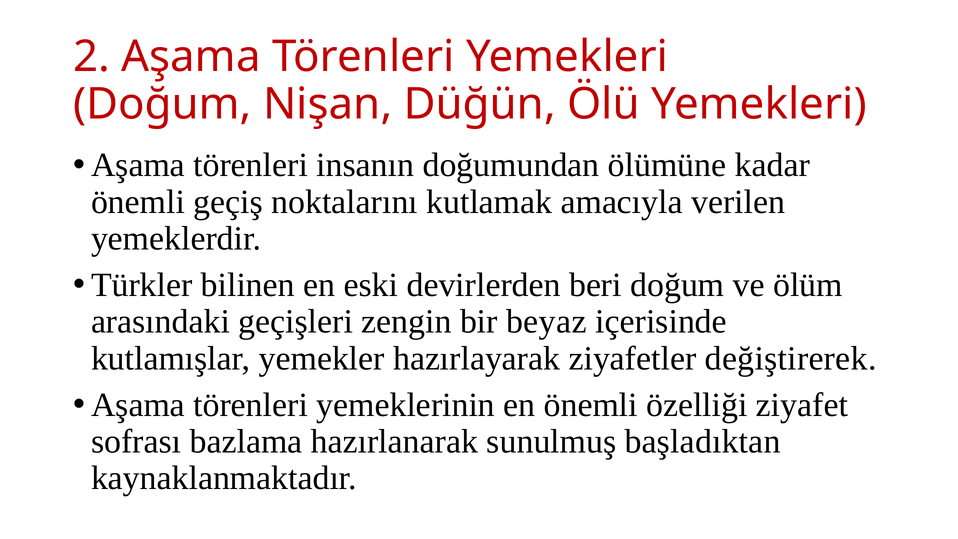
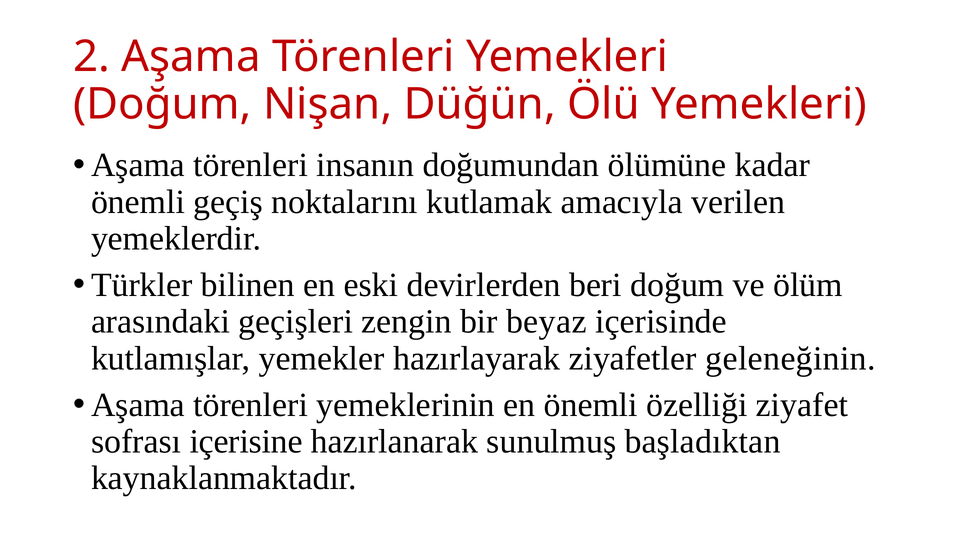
değiştirerek: değiştirerek -> geleneğinin (791, 358)
bazlama: bazlama -> içerisine (246, 442)
